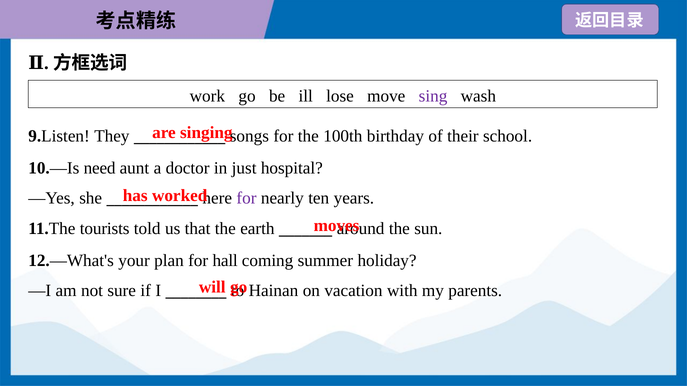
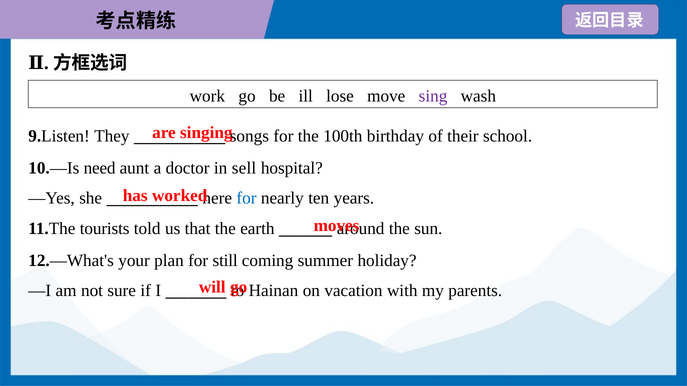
just: just -> sell (244, 168)
for colour: purple -> blue (246, 198)
hall: hall -> still (225, 261)
